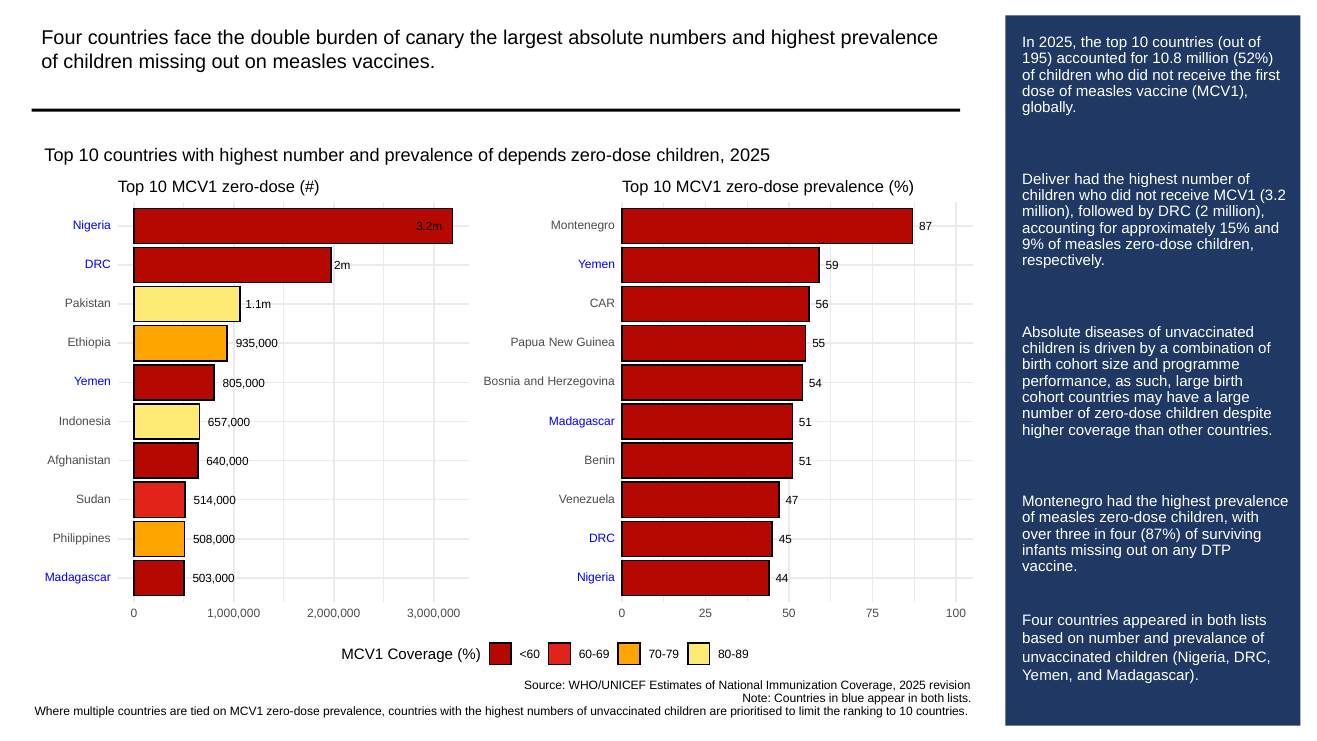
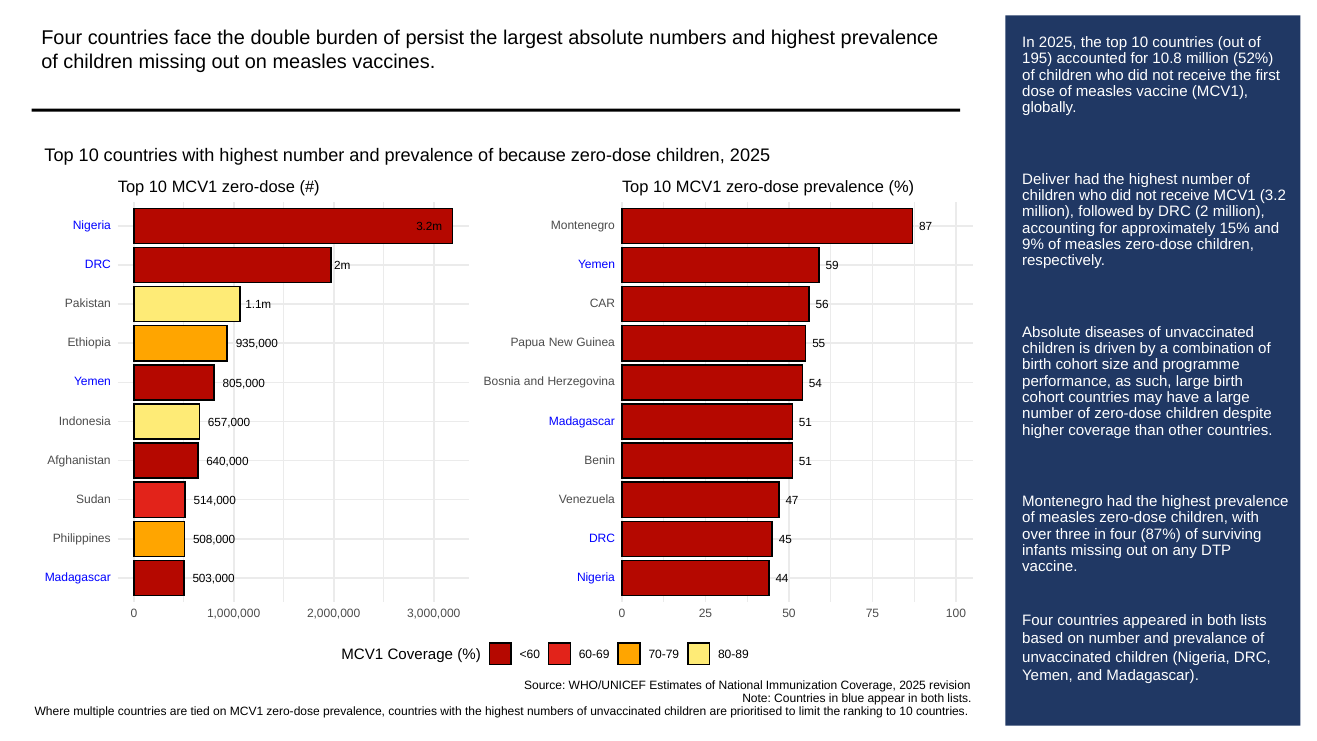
canary: canary -> persist (435, 38)
depends: depends -> because (532, 156)
